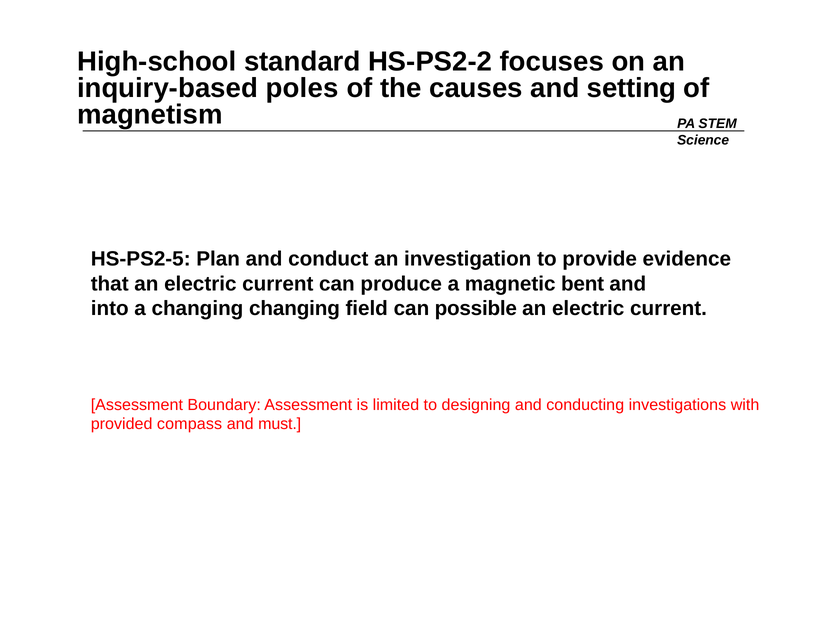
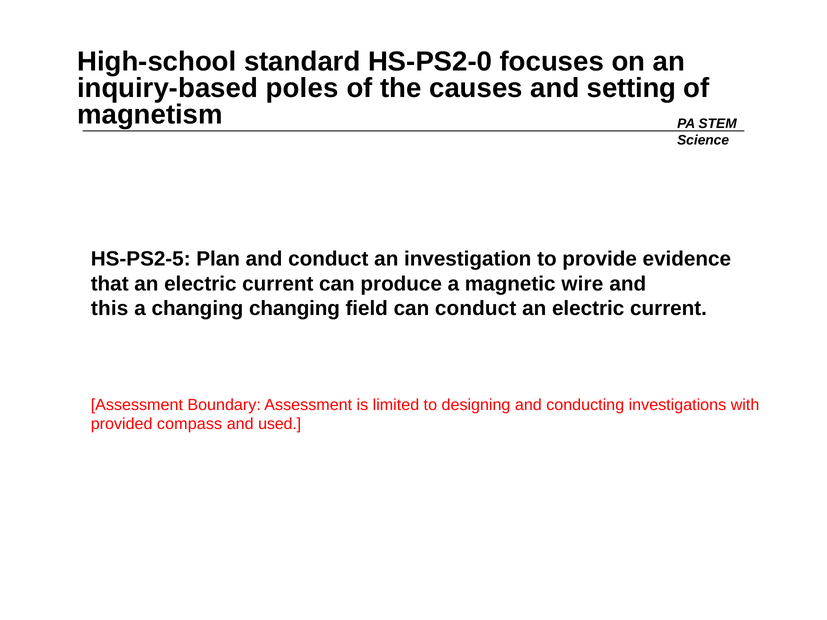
HS-PS2-2: HS-PS2-2 -> HS-PS2-0 (430, 62)
bent: bent -> wire (582, 284)
into: into -> this (110, 309)
can possible: possible -> conduct (476, 309)
must: must -> used (280, 424)
